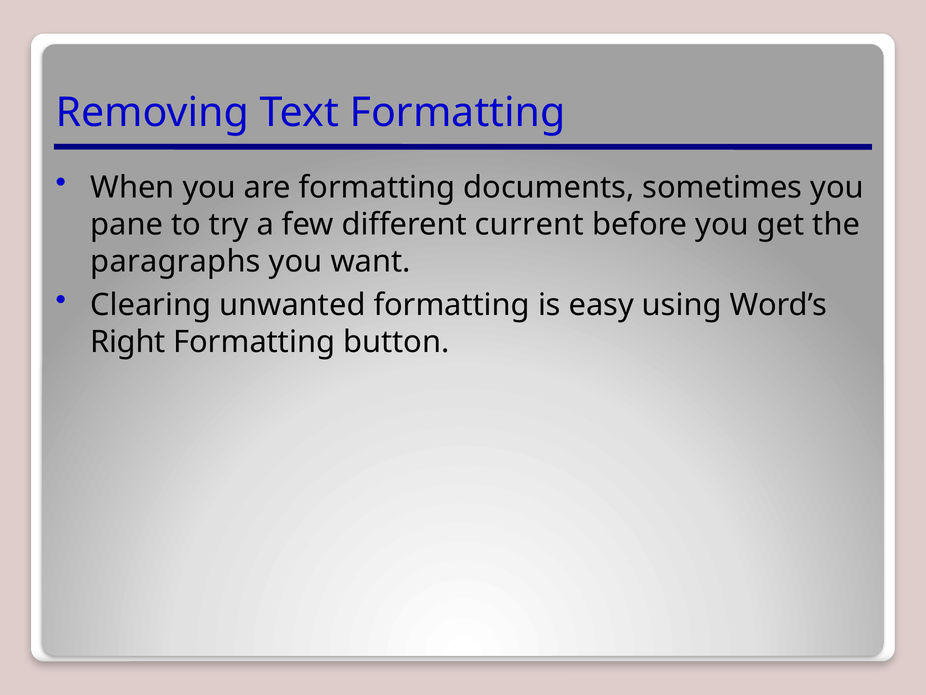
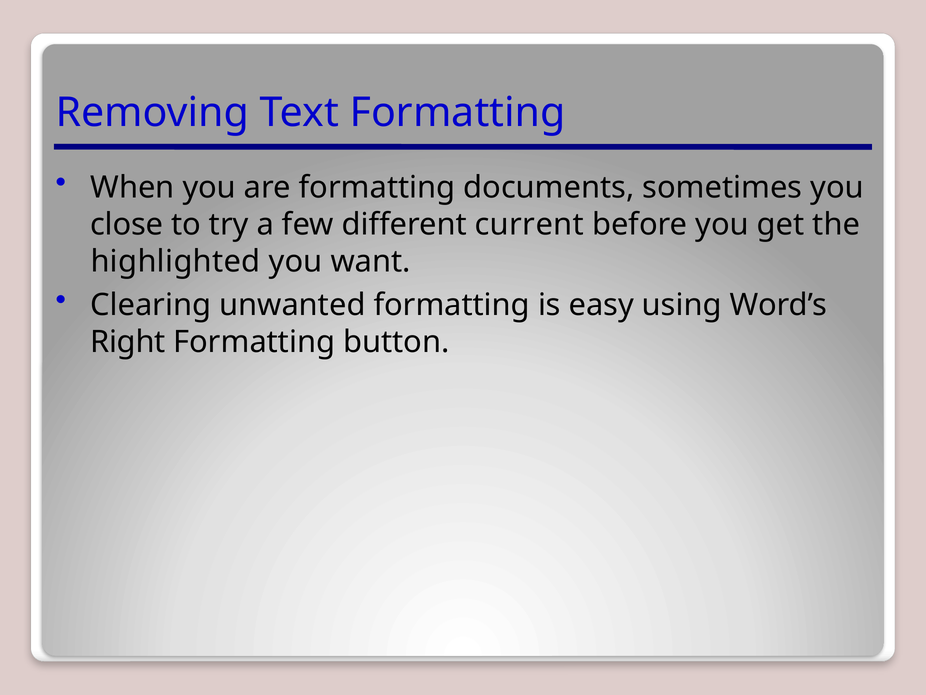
pane: pane -> close (127, 224)
paragraphs: paragraphs -> highlighted (175, 261)
